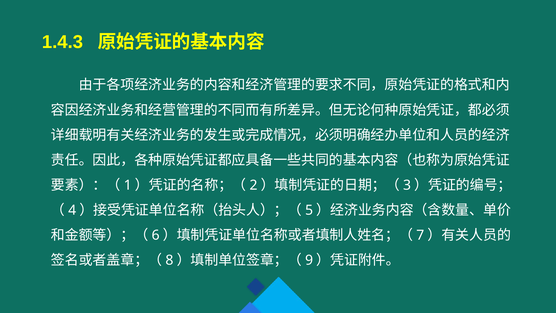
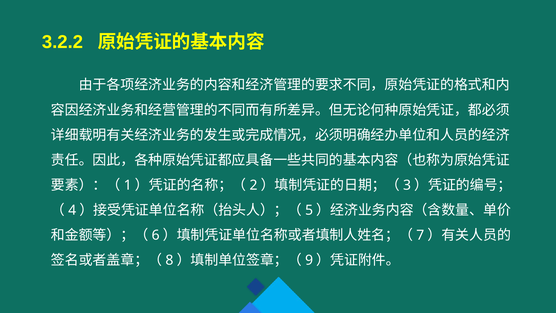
1.4.3: 1.4.3 -> 3.2.2 (62, 42)
